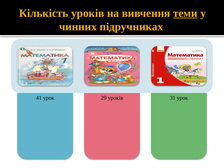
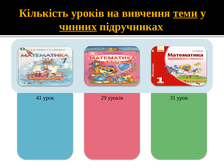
чинних underline: none -> present (78, 27)
